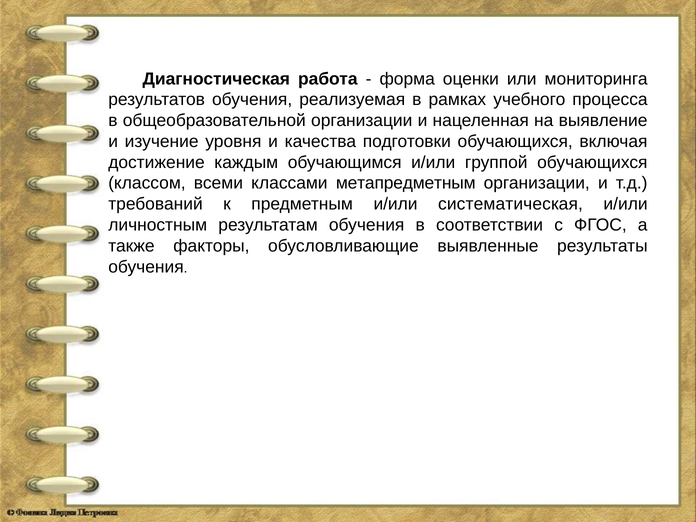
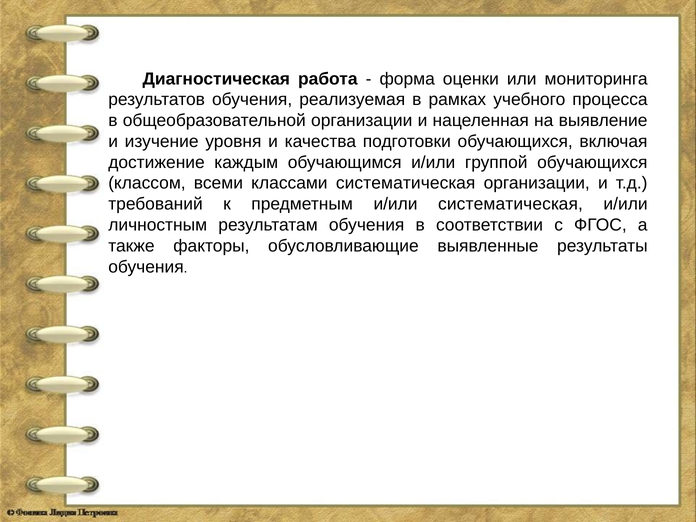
классами метапредметным: метапредметным -> систематическая (406, 183)
